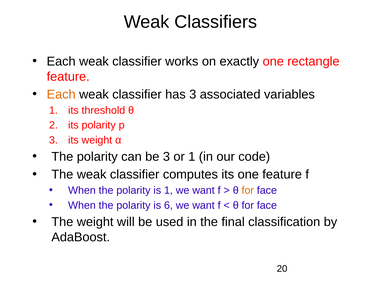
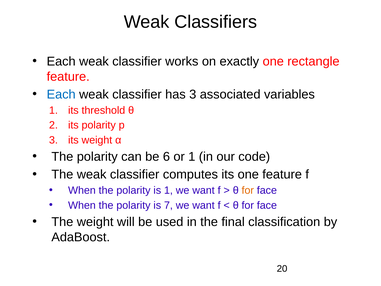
Each colour: orange -> blue (61, 94)
be 3: 3 -> 6 (166, 157)
6: 6 -> 7 (168, 205)
